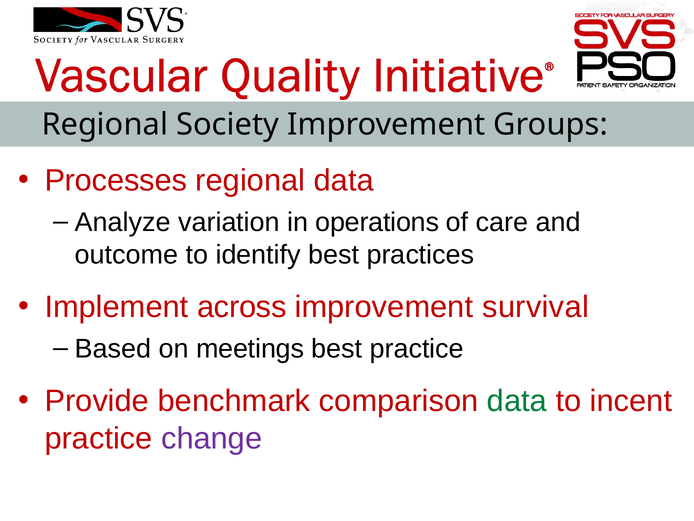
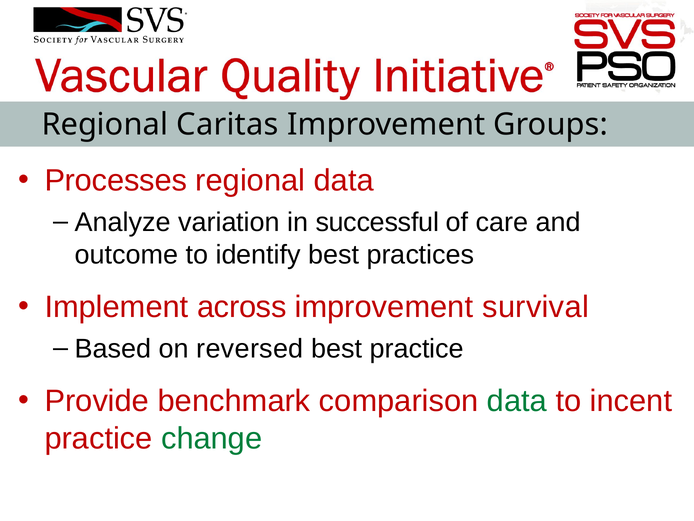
Society: Society -> Caritas (227, 124)
operations: operations -> successful (377, 222)
meetings: meetings -> reversed (250, 349)
change colour: purple -> green (212, 438)
